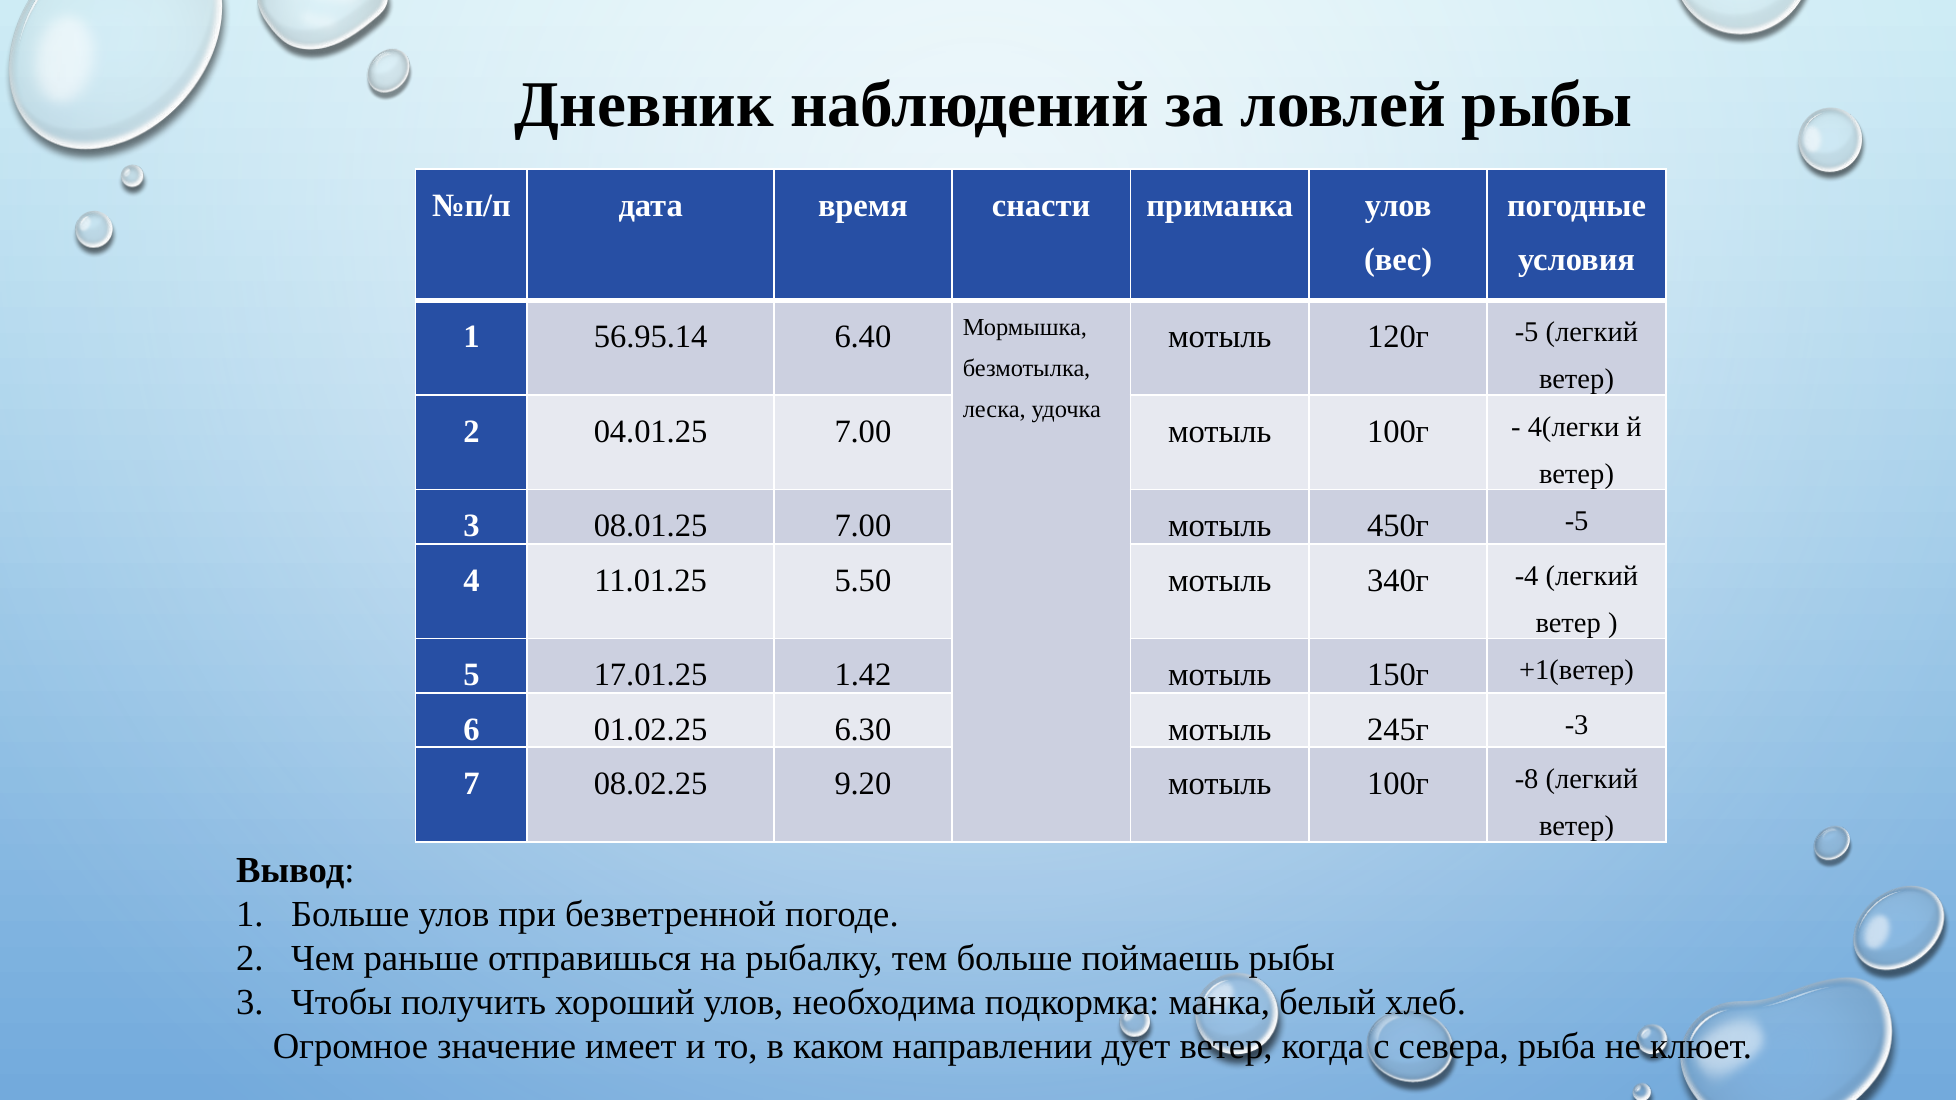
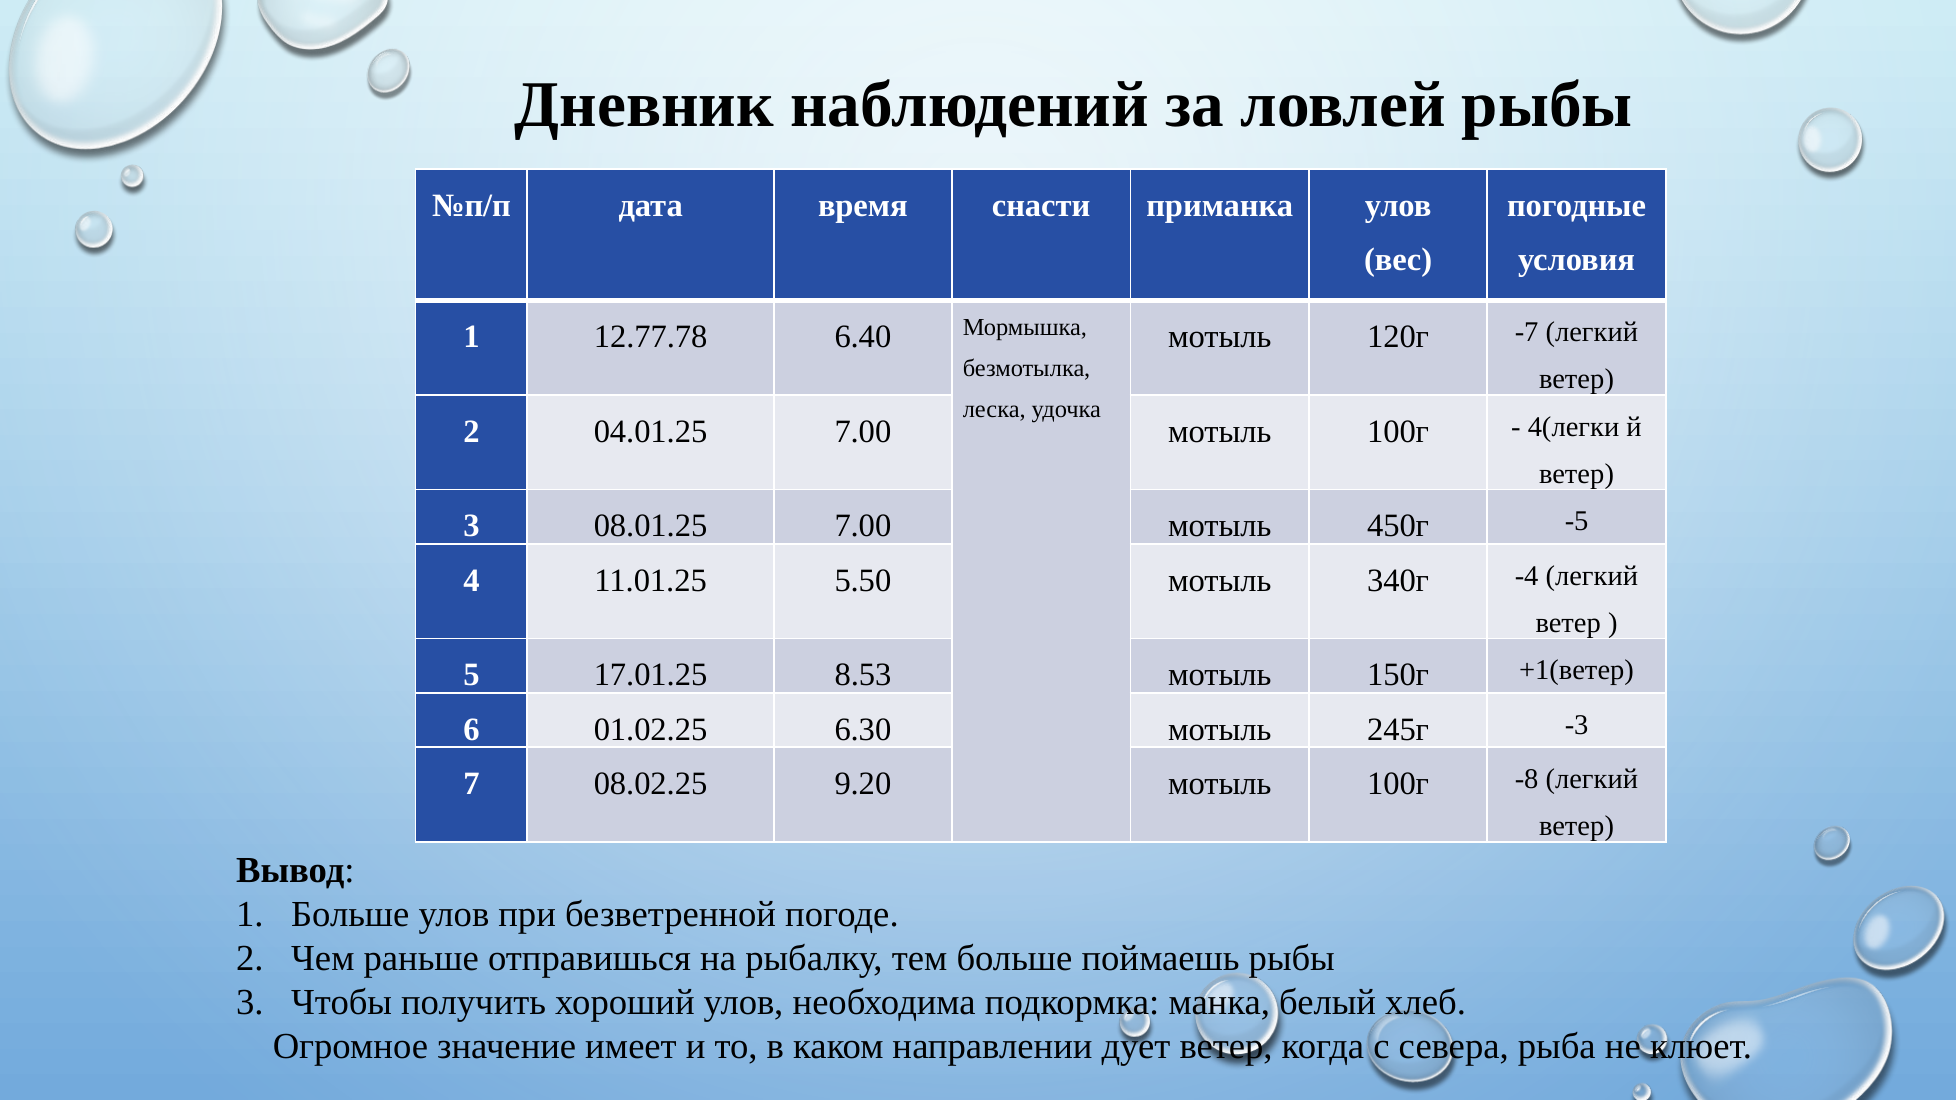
56.95.14: 56.95.14 -> 12.77.78 (651, 337)
120г -5: -5 -> -7 (1527, 332)
1.42: 1.42 -> 8.53 (863, 675)
